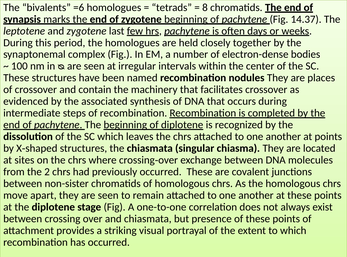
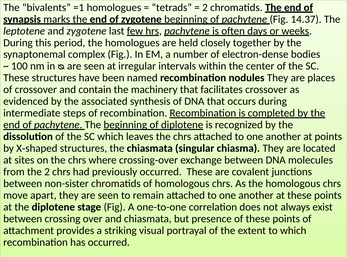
=6: =6 -> =1 (79, 7)
8: 8 -> 2 (205, 7)
